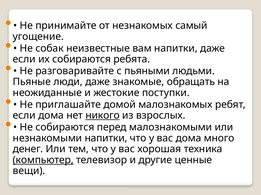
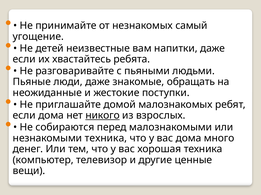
собак: собак -> детей (50, 48)
их собираются: собираются -> хвастайтесь (82, 59)
незнакомыми напитки: напитки -> техника (106, 139)
компьютер underline: present -> none (43, 161)
